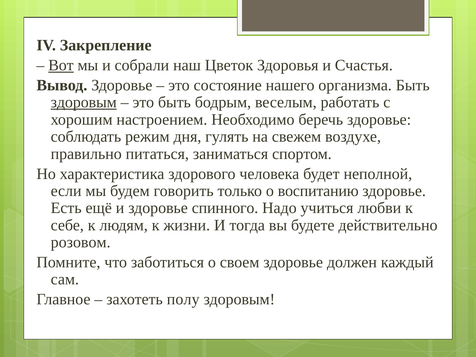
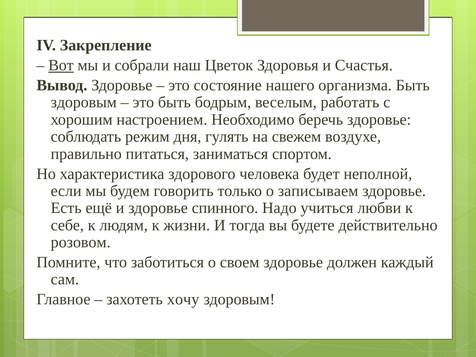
здоровым underline: present -> none (84, 102)
воспитанию: воспитанию -> записываем (318, 191)
полу: полу -> хочу (183, 299)
